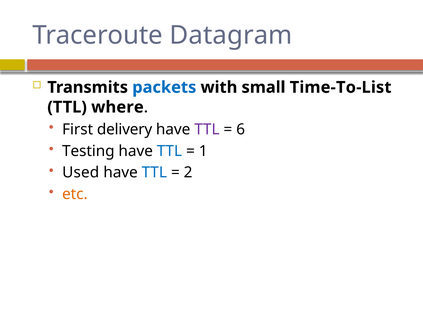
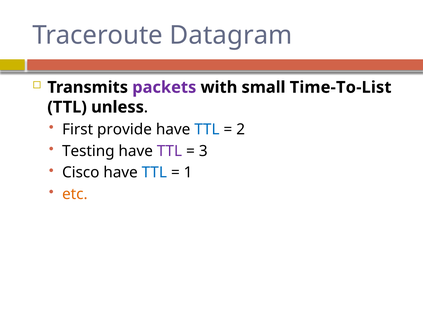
packets colour: blue -> purple (164, 87)
where: where -> unless (118, 107)
delivery: delivery -> provide (124, 129)
TTL colour: purple -> blue (207, 129)
6: 6 -> 2 (241, 129)
TTL colour: blue -> purple (169, 151)
1: 1 -> 3 (203, 151)
Used: Used -> Cisco (81, 172)
2: 2 -> 1 (188, 172)
